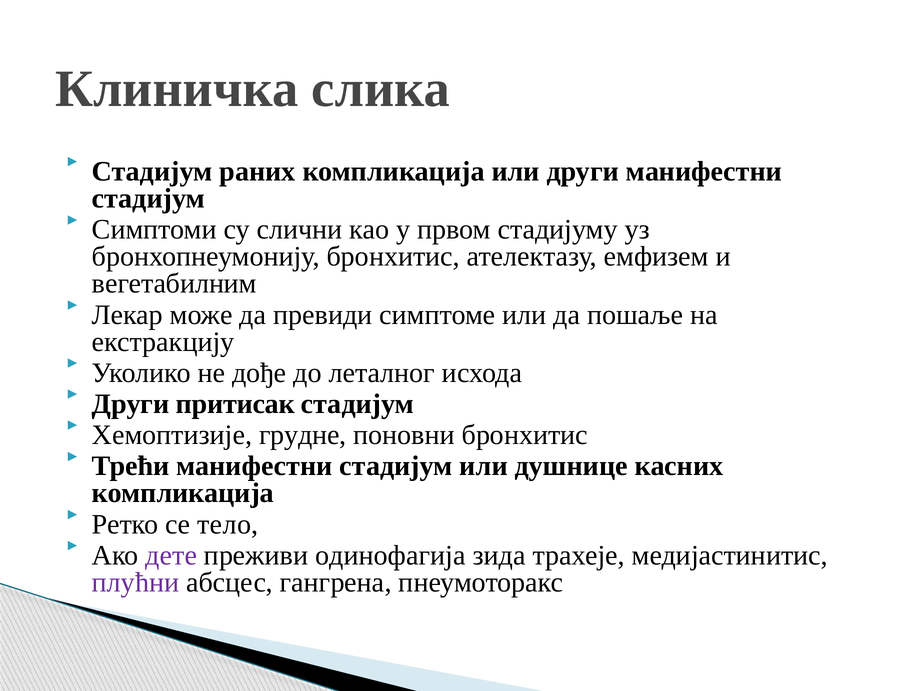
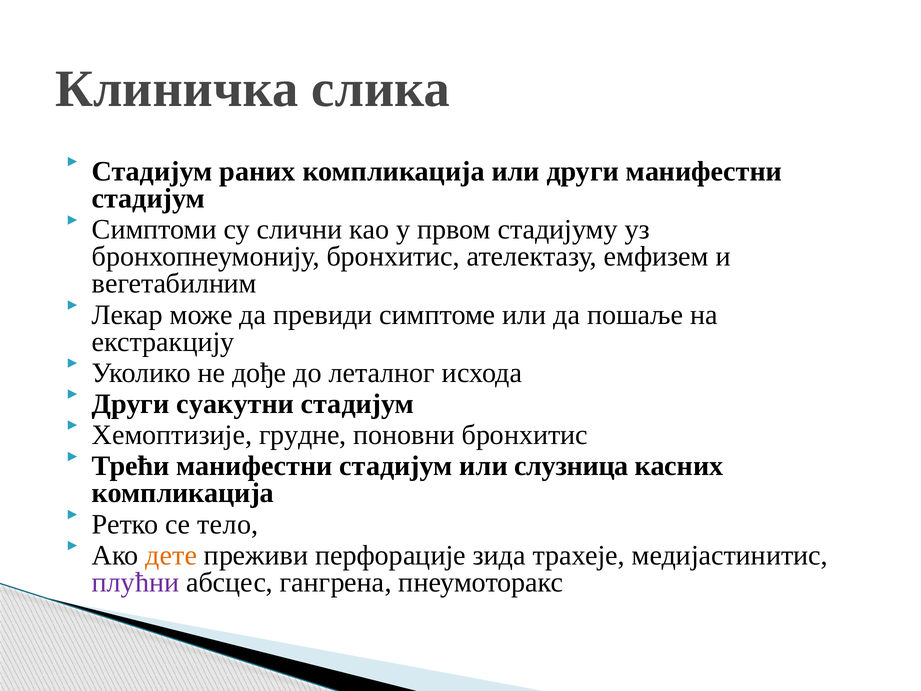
притисак: притисак -> суакутни (235, 404)
душнице: душнице -> слузница (571, 466)
дете colour: purple -> orange (171, 555)
одинофагија: одинофагија -> перфорације (391, 555)
